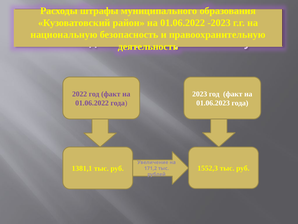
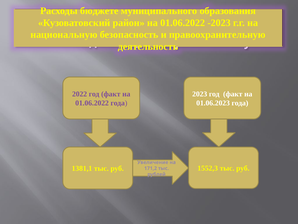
штрафы: штрафы -> бюджете (99, 11)
